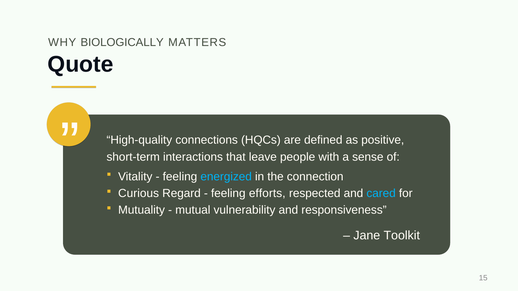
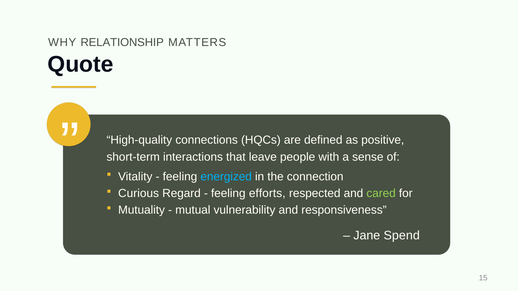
BIOLOGICALLY: BIOLOGICALLY -> RELATIONSHIP (122, 43)
cared colour: light blue -> light green (381, 194)
Toolkit: Toolkit -> Spend (402, 236)
